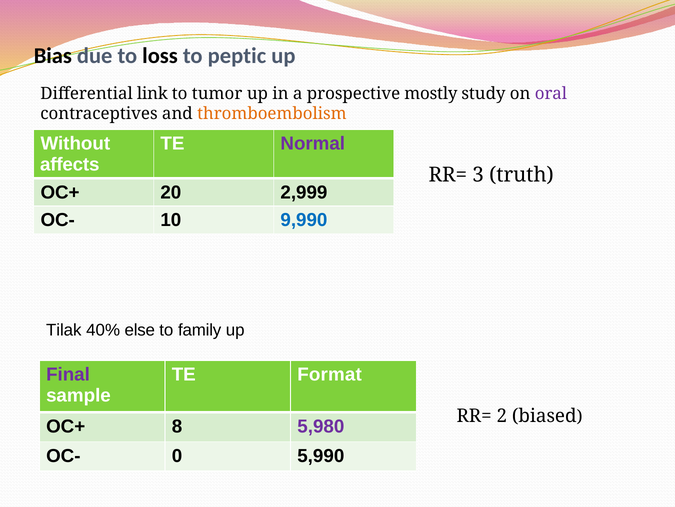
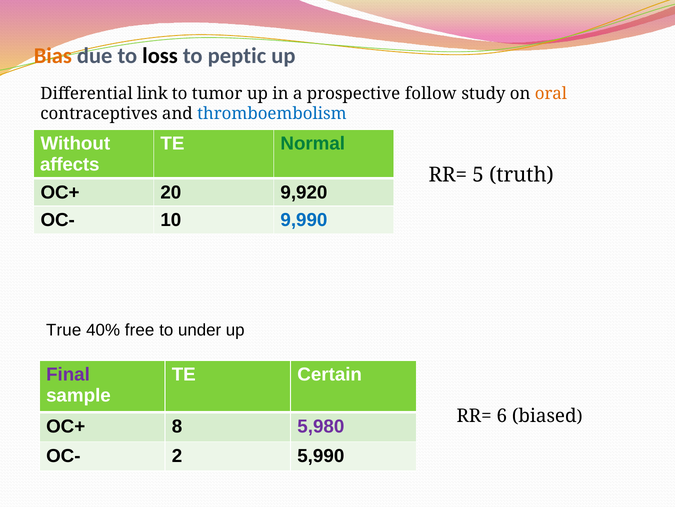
Bias colour: black -> orange (53, 56)
mostly: mostly -> follow (431, 93)
oral colour: purple -> orange (551, 93)
thromboembolism colour: orange -> blue (272, 114)
Normal colour: purple -> green (313, 144)
3: 3 -> 5 (478, 175)
2,999: 2,999 -> 9,920 (304, 192)
Tilak: Tilak -> True (64, 330)
else: else -> free (140, 330)
family: family -> under (200, 330)
Format: Format -> Certain (330, 374)
2: 2 -> 6 (502, 415)
0: 0 -> 2 (177, 455)
